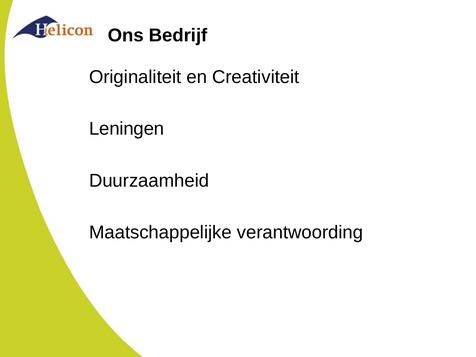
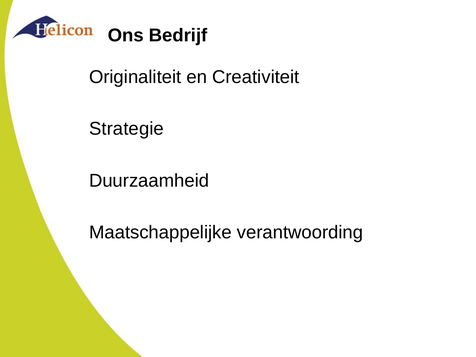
Leningen: Leningen -> Strategie (126, 129)
